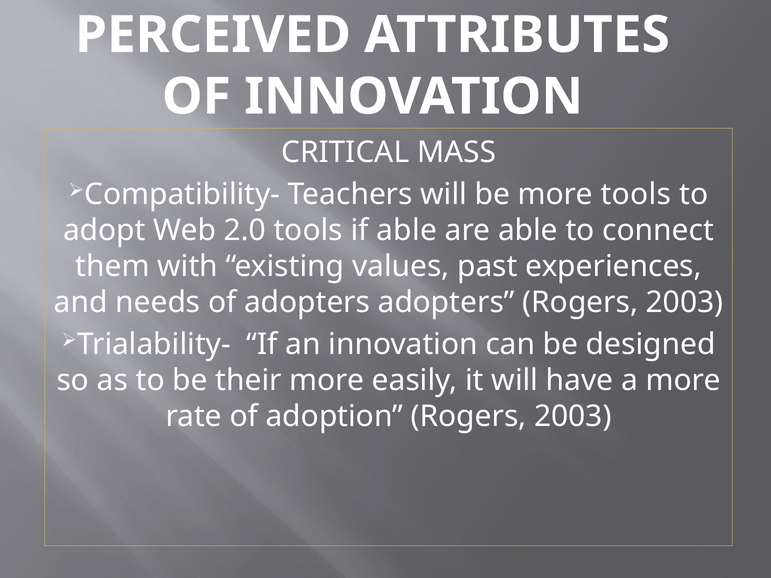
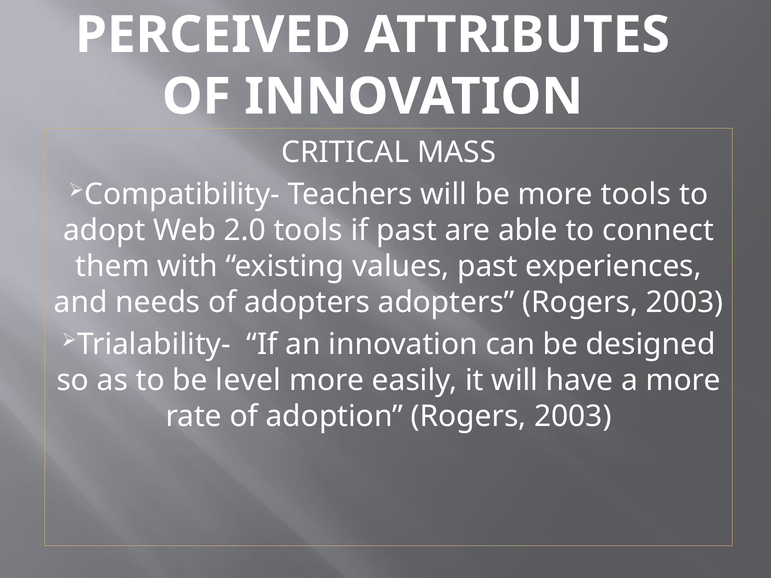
if able: able -> past (407, 230)
their: their -> level (248, 380)
